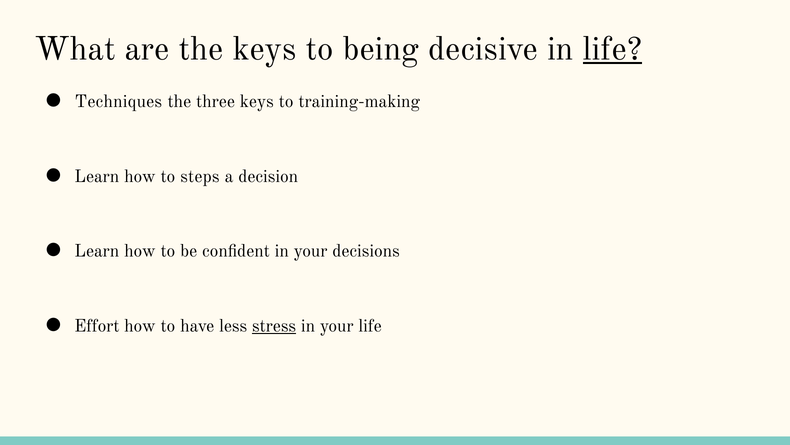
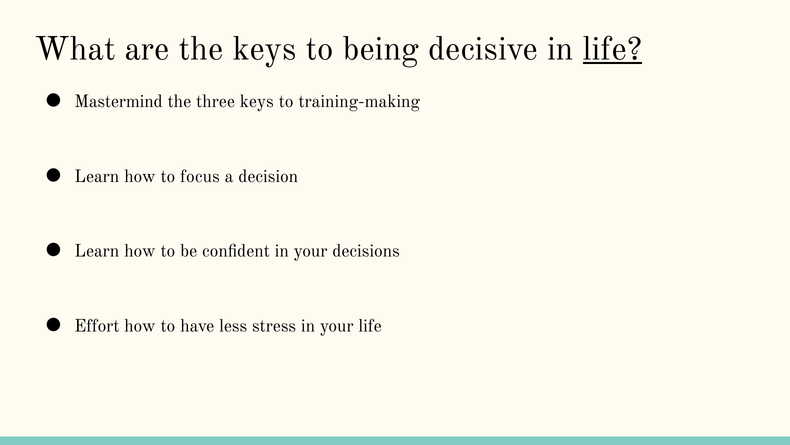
Techniques: Techniques -> Mastermind (119, 101)
steps: steps -> focus (200, 176)
stress underline: present -> none (274, 325)
